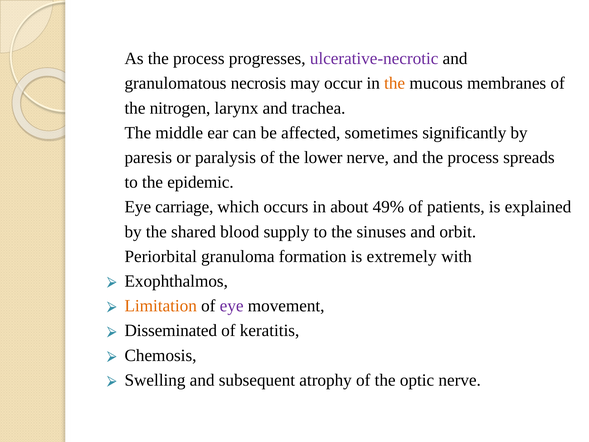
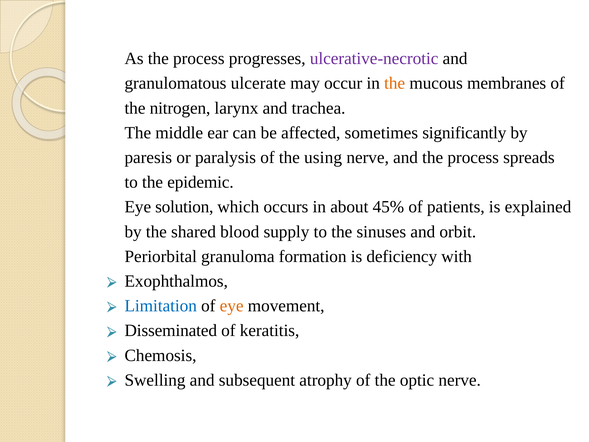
necrosis: necrosis -> ulcerate (258, 83)
lower: lower -> using (323, 157)
carriage: carriage -> solution (184, 207)
49%: 49% -> 45% (388, 207)
extremely: extremely -> deficiency (402, 256)
Limitation colour: orange -> blue (161, 306)
eye colour: purple -> orange (232, 306)
